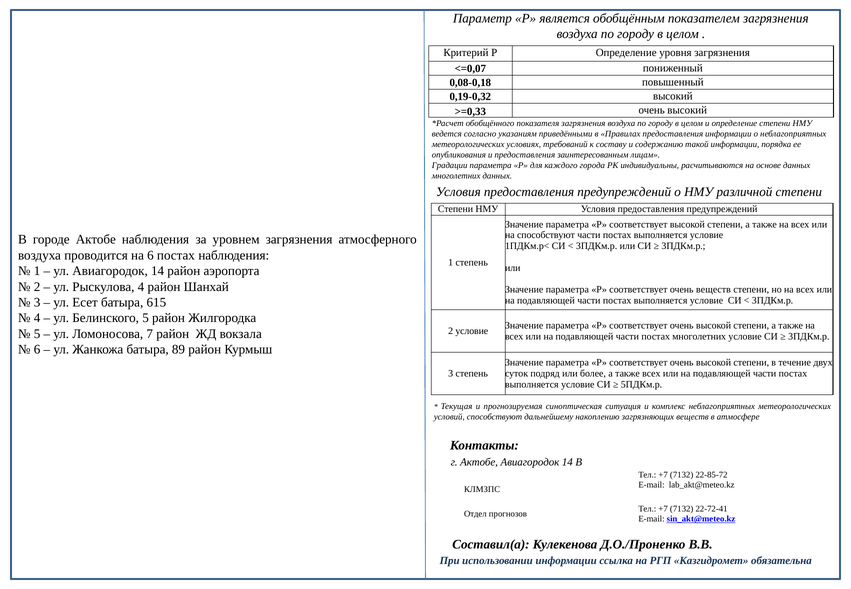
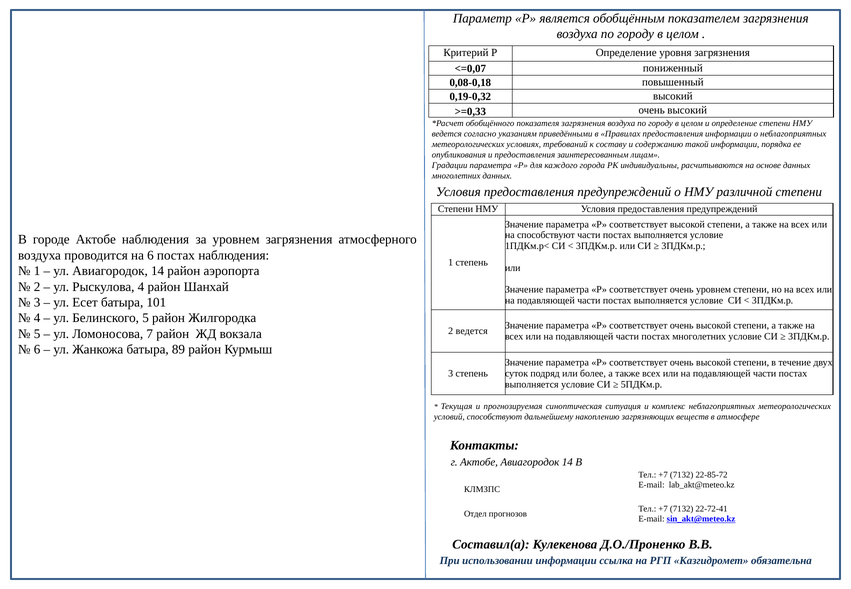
очень веществ: веществ -> уровнем (714, 290)
615: 615 -> 101 (156, 303)
2 условие: условие -> ведется (472, 331)
